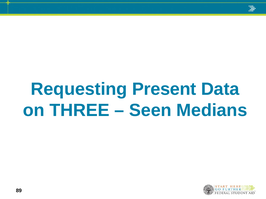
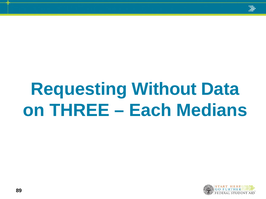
Present: Present -> Without (164, 89)
Seen: Seen -> Each (150, 111)
